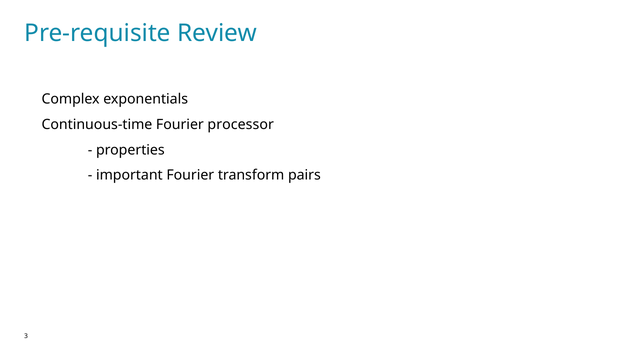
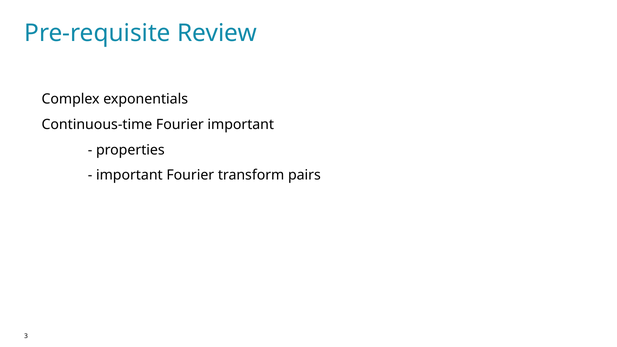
Fourier processor: processor -> important (241, 124)
